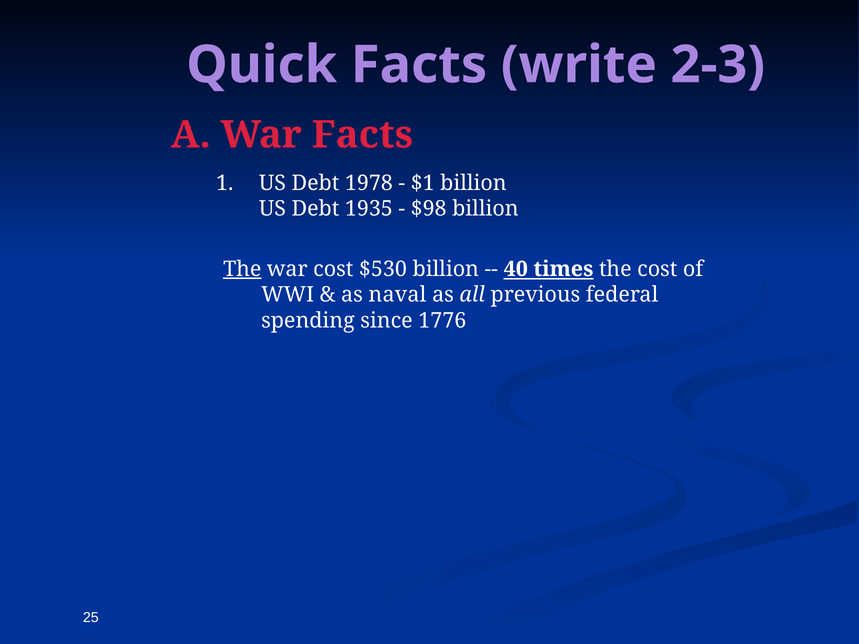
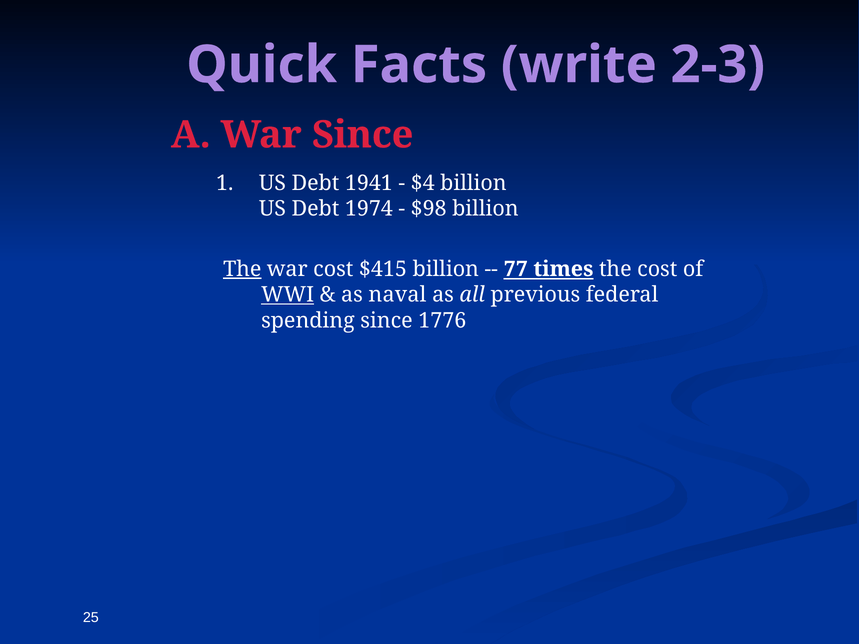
War Facts: Facts -> Since (363, 135)
1978: 1978 -> 1941 (369, 183)
$1: $1 -> $4 (423, 183)
1935: 1935 -> 1974 (369, 209)
$530: $530 -> $415 (383, 269)
40: 40 -> 77 (516, 269)
WWI underline: none -> present (288, 295)
